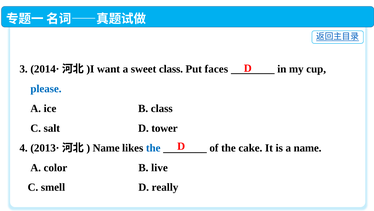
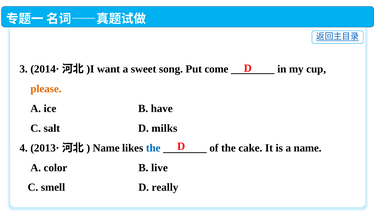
sweet class: class -> song (171, 69)
faces: faces -> come (216, 69)
please colour: blue -> orange (46, 89)
B class: class -> have (162, 108)
tower: tower -> milks (164, 128)
